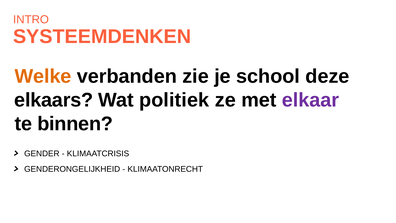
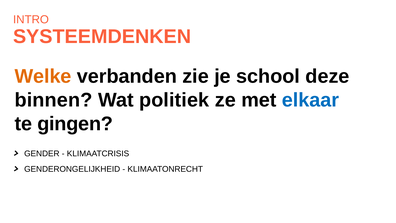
elkaars: elkaars -> binnen (54, 100)
elkaar colour: purple -> blue (311, 100)
binnen: binnen -> gingen (75, 124)
